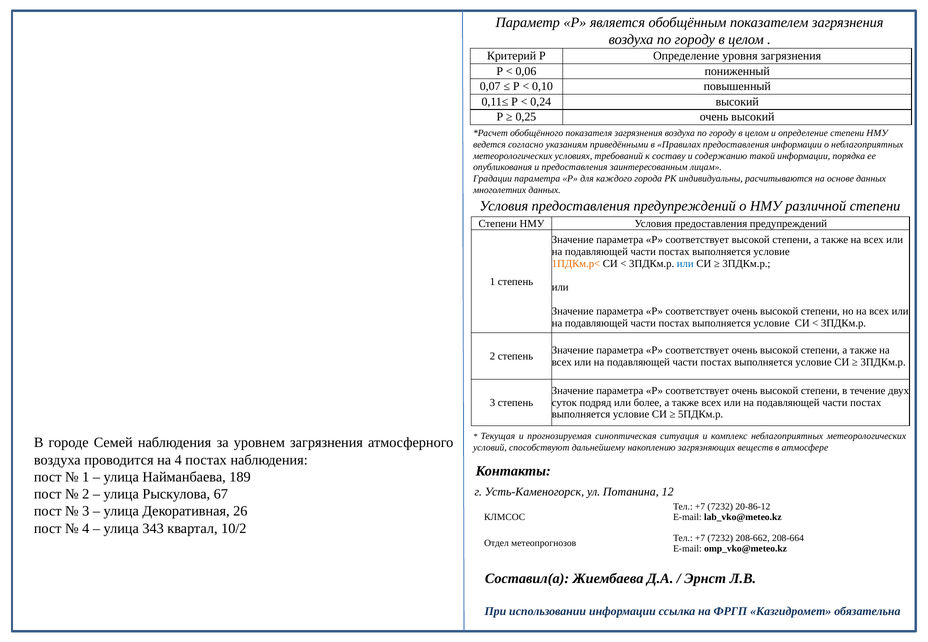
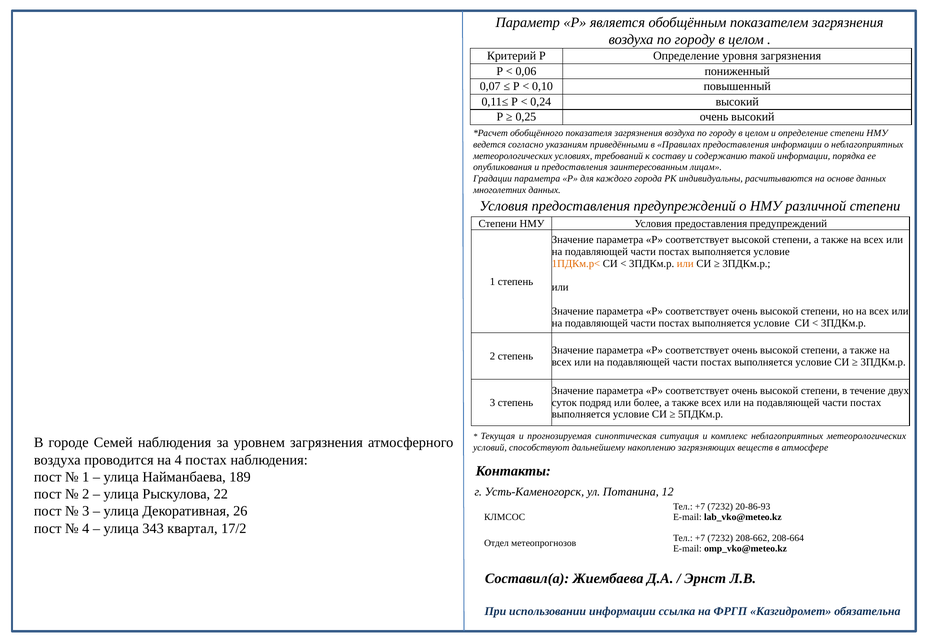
или colour: blue -> orange (685, 264)
67: 67 -> 22 (221, 494)
20-86-12: 20-86-12 -> 20-86-93 (753, 507)
10/2: 10/2 -> 17/2 (234, 529)
